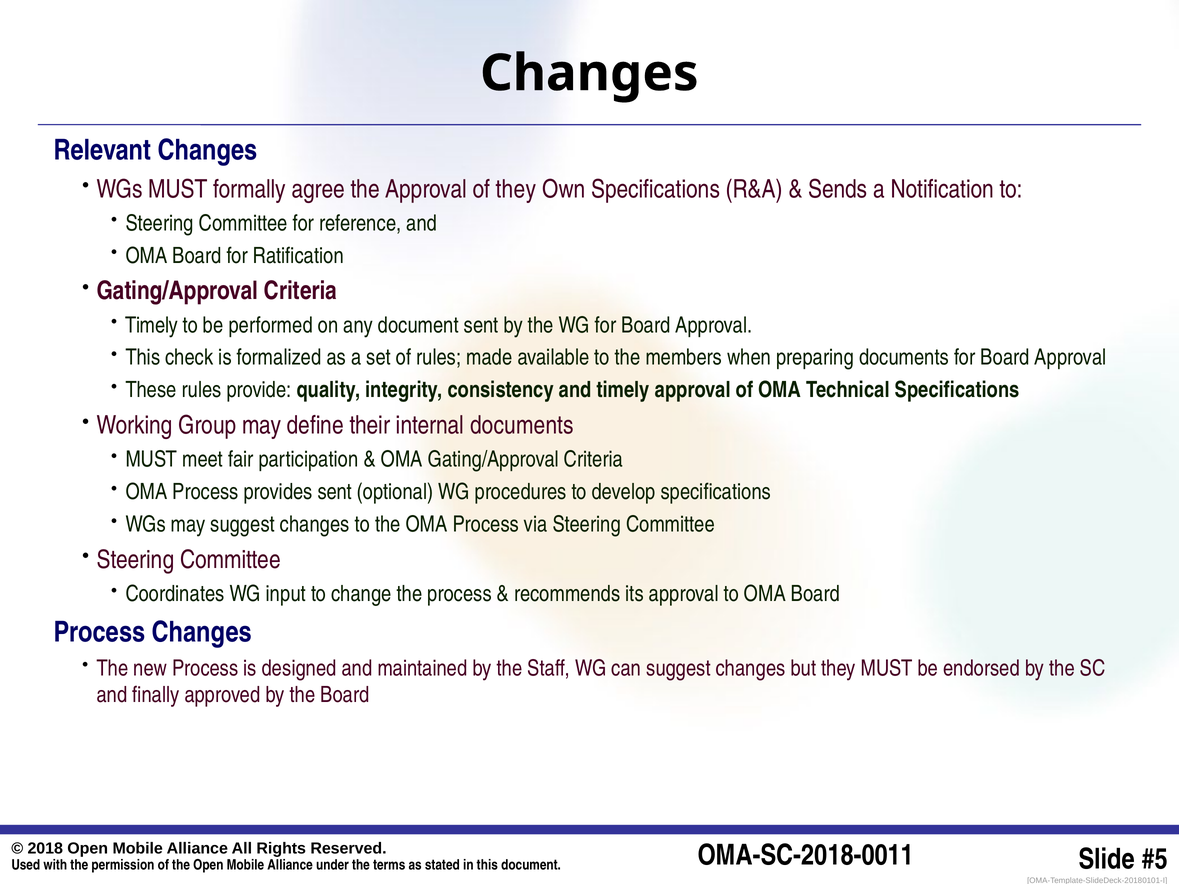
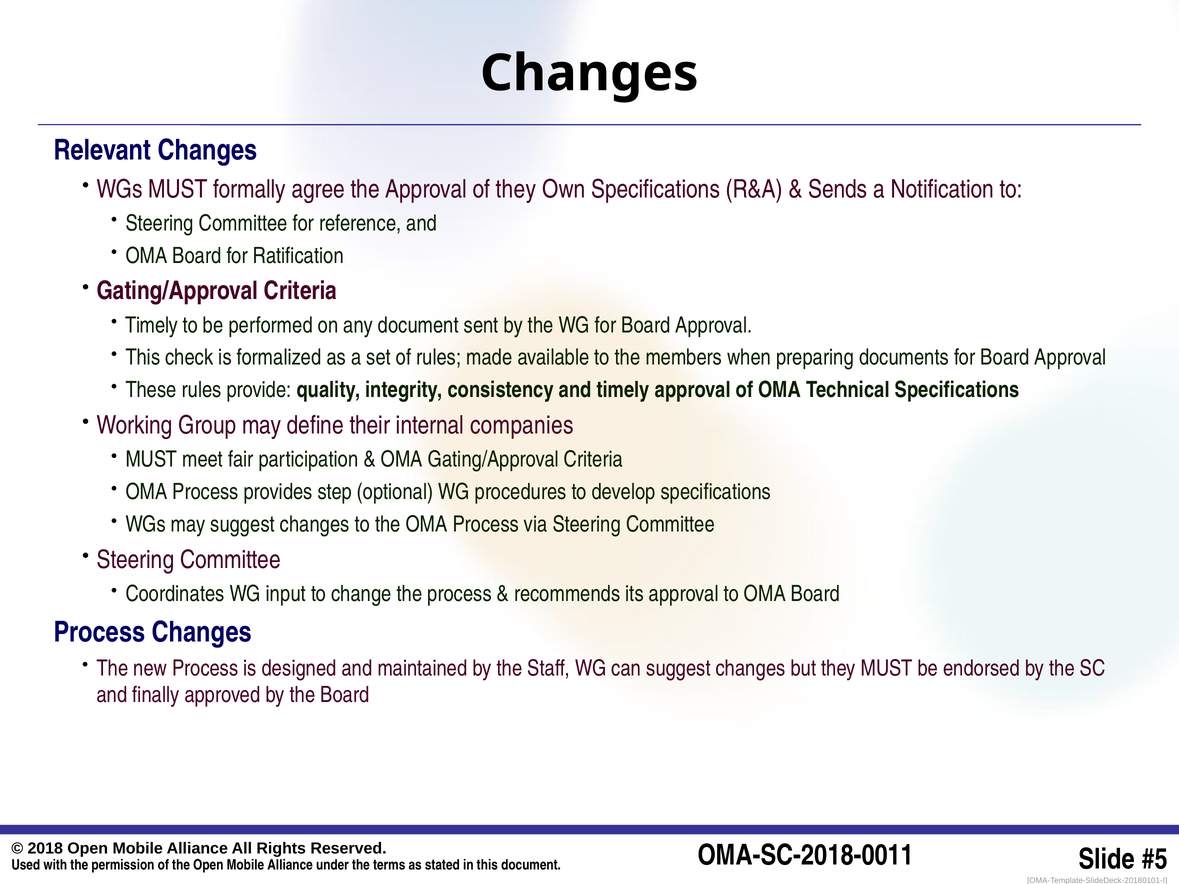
internal documents: documents -> companies (522, 426)
provides sent: sent -> step (335, 492)
